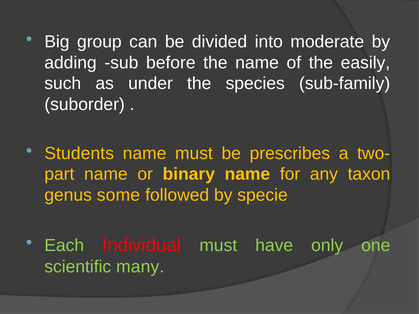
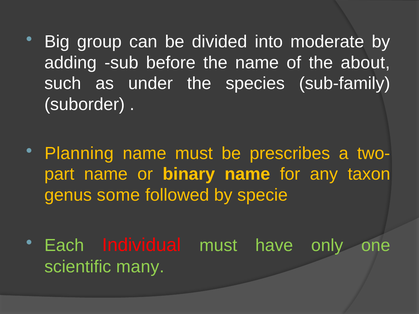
easily: easily -> about (365, 63)
Students: Students -> Planning (79, 153)
